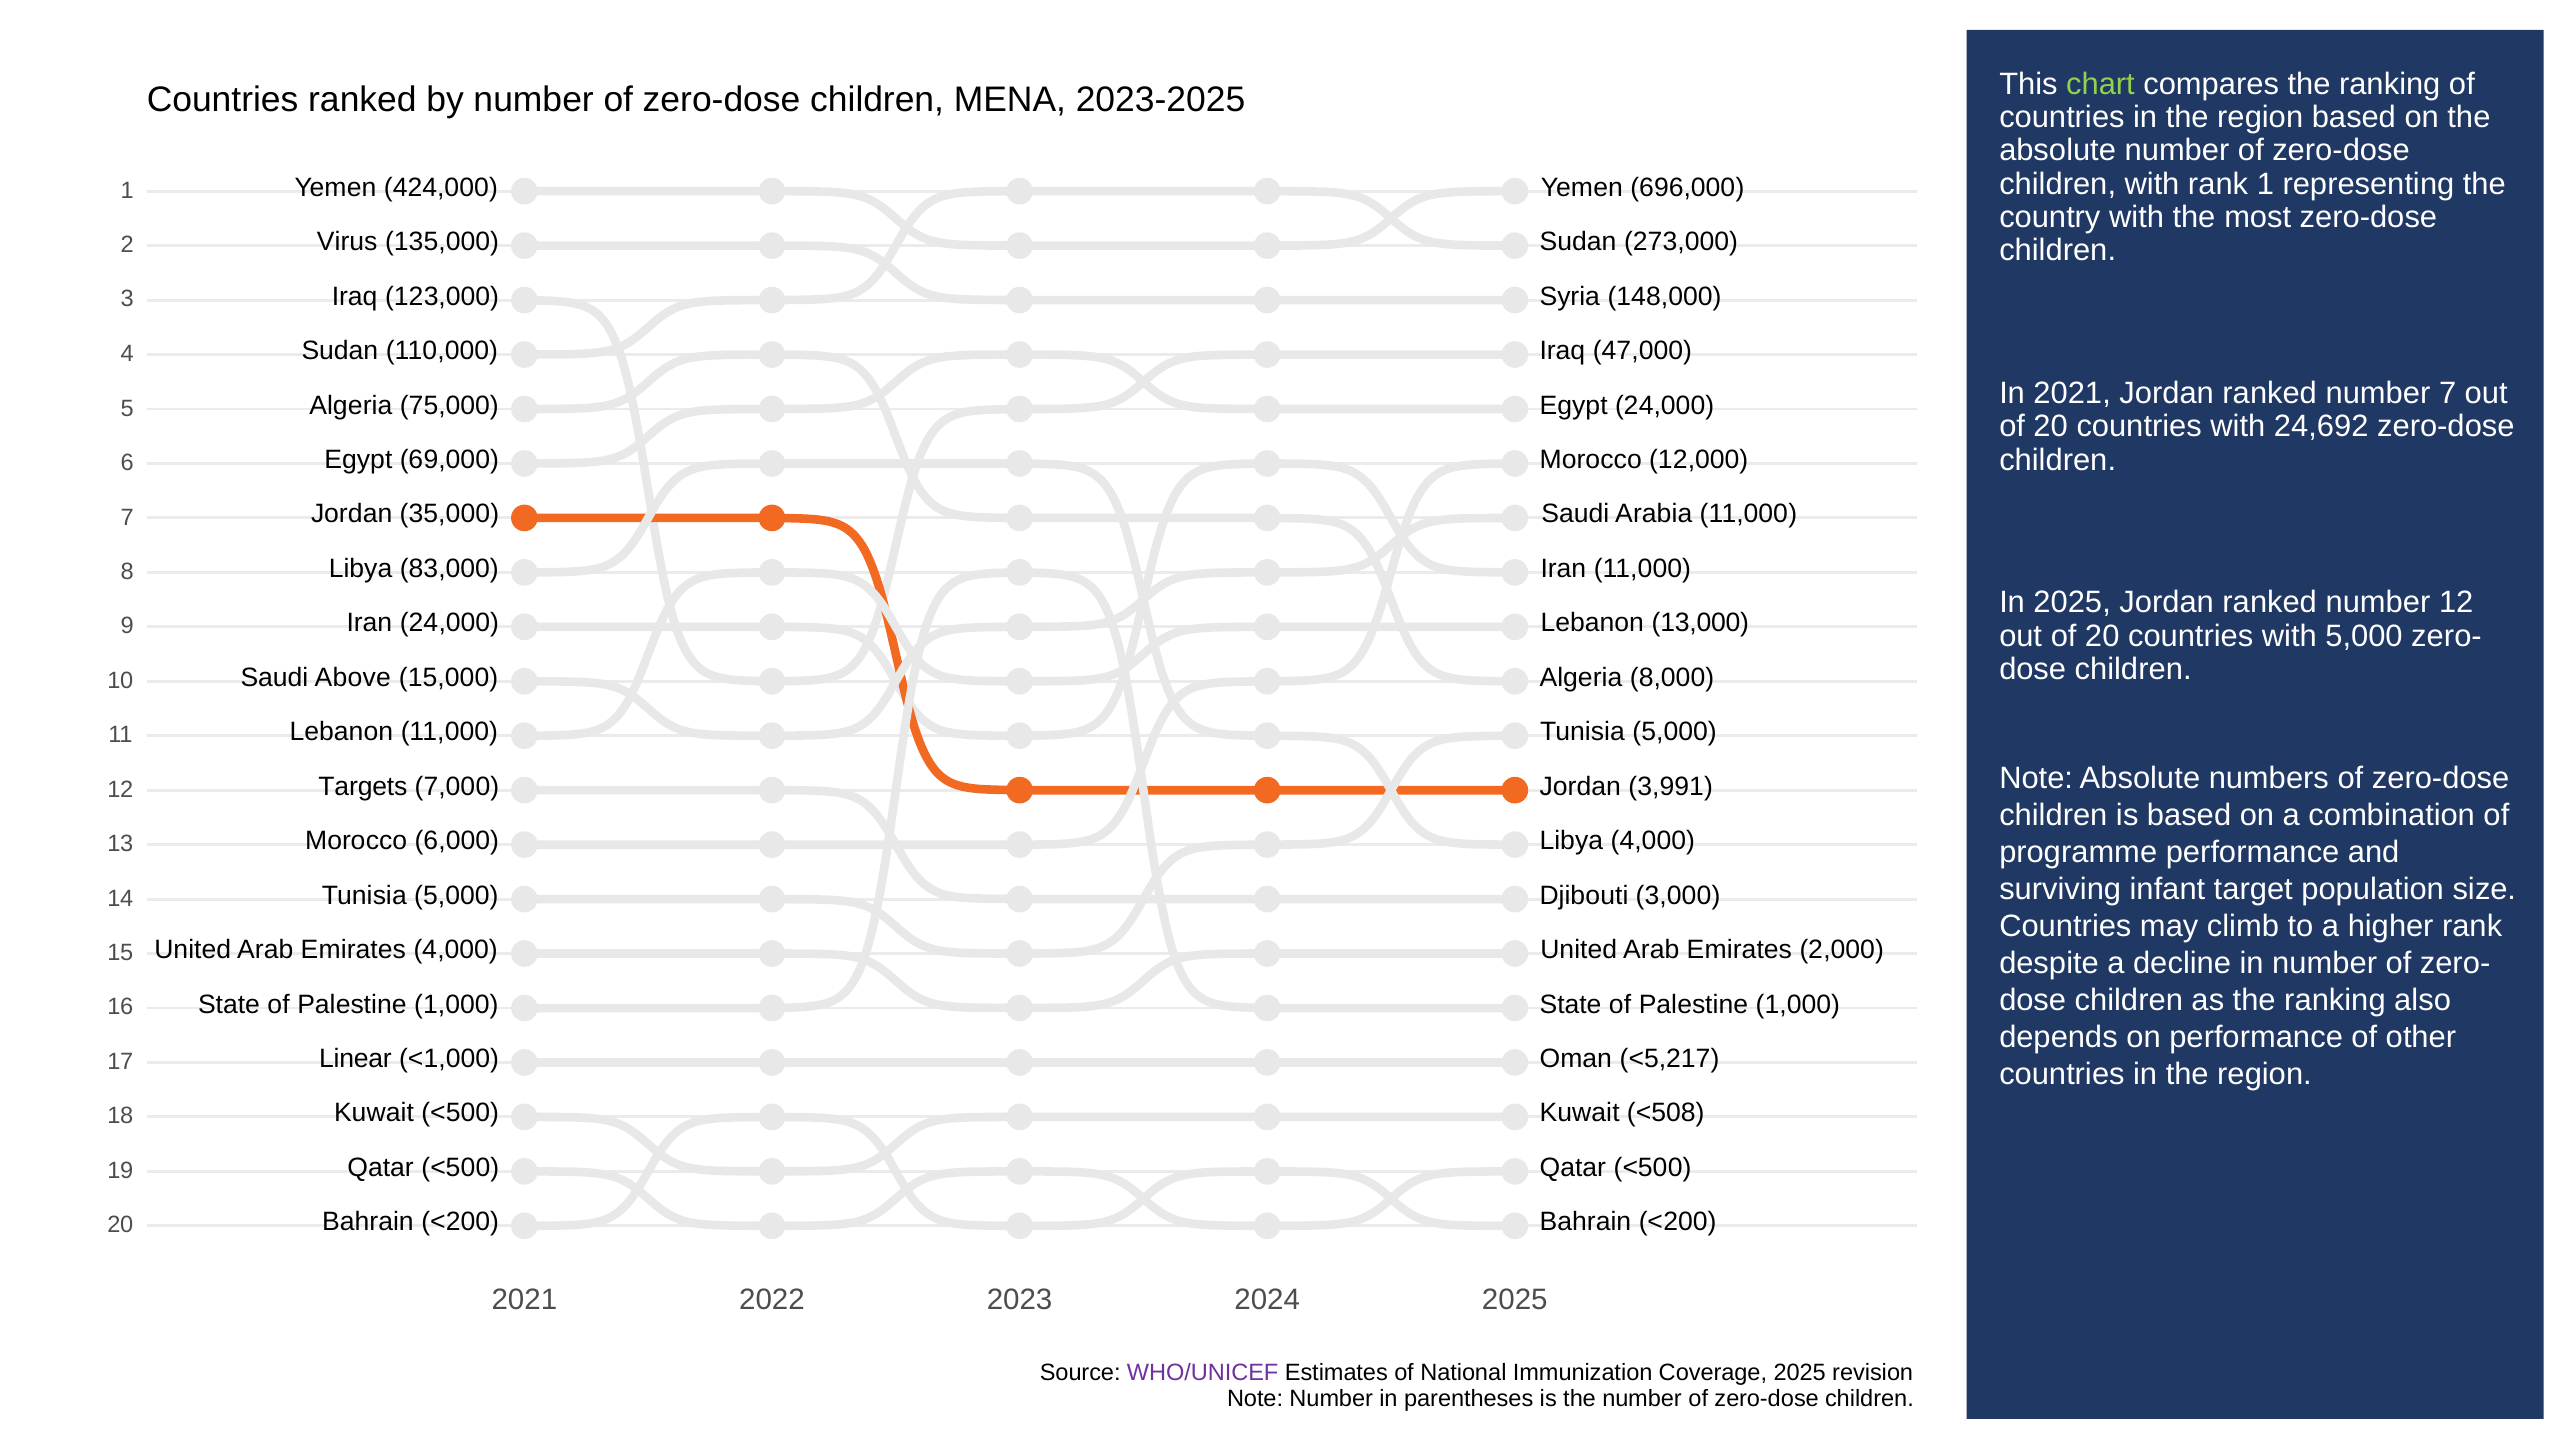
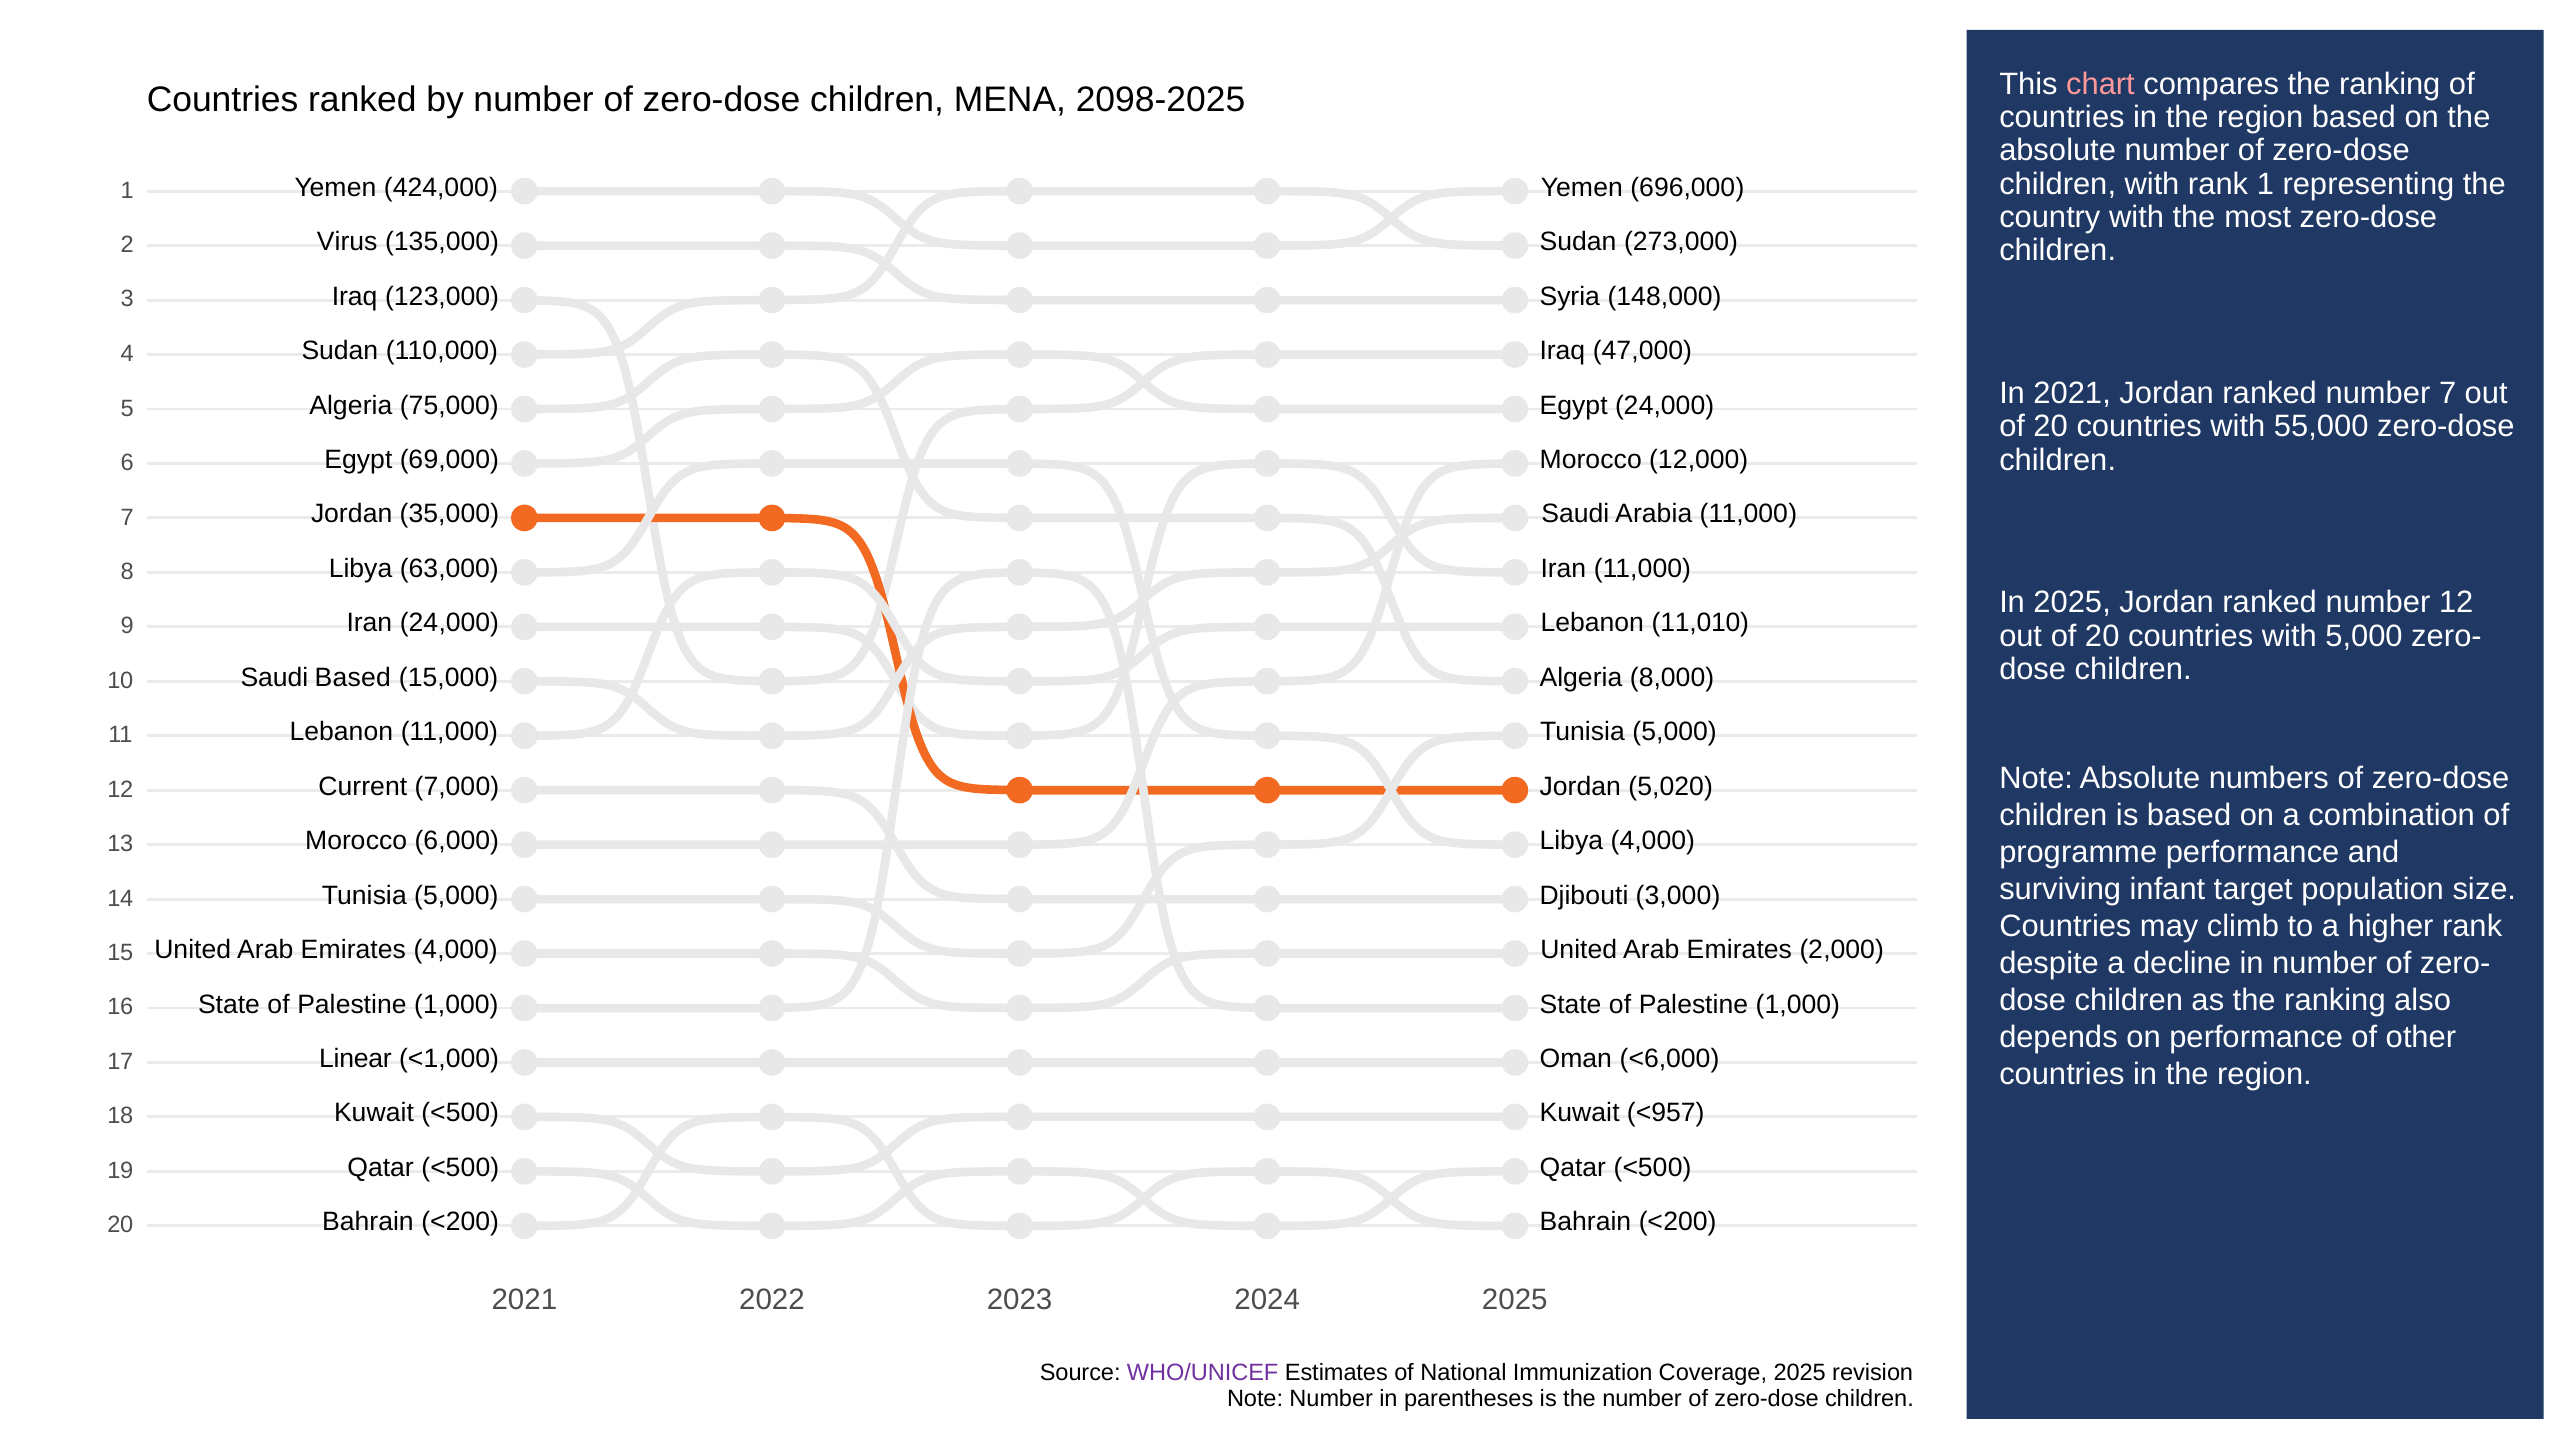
chart colour: light green -> pink (2100, 84)
2023-2025: 2023-2025 -> 2098-2025 (1161, 100)
24,692: 24,692 -> 55,000 (2321, 427)
83,000: 83,000 -> 63,000 (449, 569)
13,000: 13,000 -> 11,010 (1700, 623)
Saudi Above: Above -> Based (353, 678)
Targets: Targets -> Current (363, 786)
3,991: 3,991 -> 5,020 (1671, 786)
<5,217: <5,217 -> <6,000 (1670, 1059)
<508: <508 -> <957 (1666, 1113)
